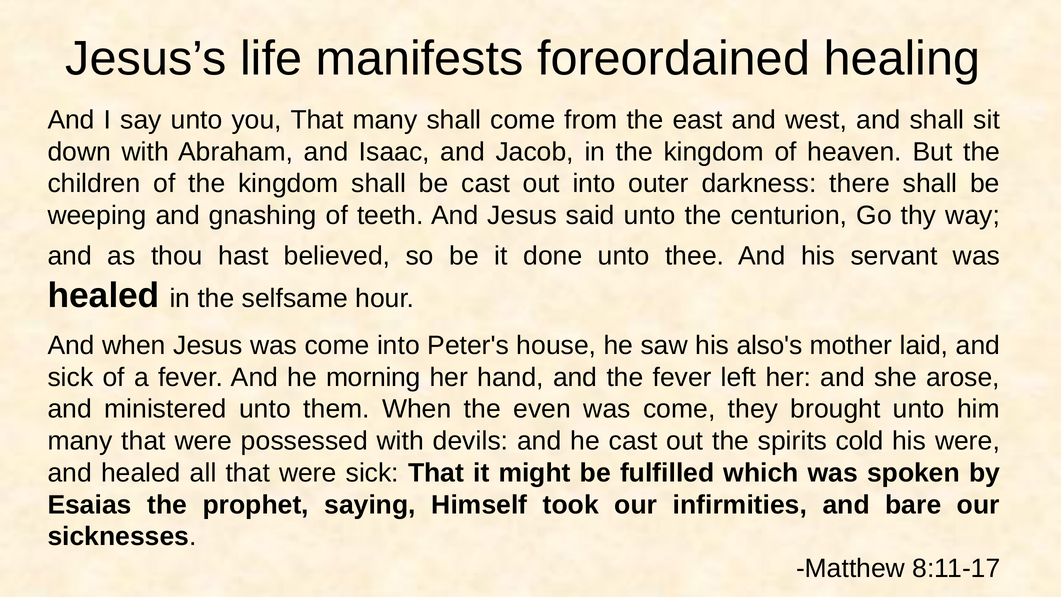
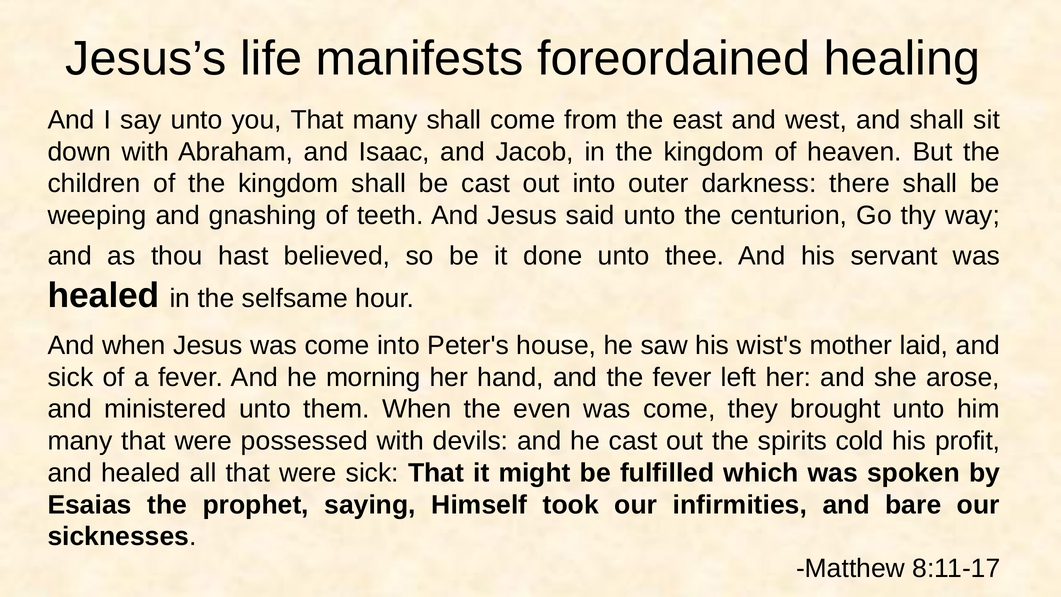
also's: also's -> wist's (769, 345)
his were: were -> profit (968, 441)
